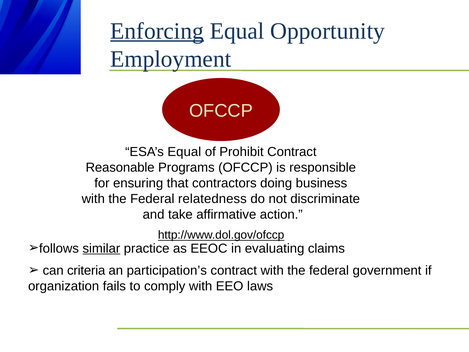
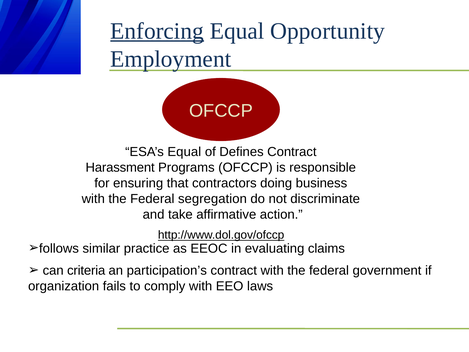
Prohibit: Prohibit -> Defines (241, 152)
Reasonable: Reasonable -> Harassment (120, 167)
relatedness: relatedness -> segregation (212, 199)
similar underline: present -> none (101, 248)
